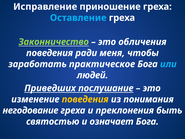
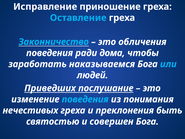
Законничество colour: light green -> light blue (54, 42)
меня: меня -> дома (112, 53)
практическое: практическое -> наказываемся (102, 64)
поведения colour: yellow -> light blue (85, 99)
негодование: негодование -> нечестивых (30, 110)
означает: означает -> совершен (112, 121)
